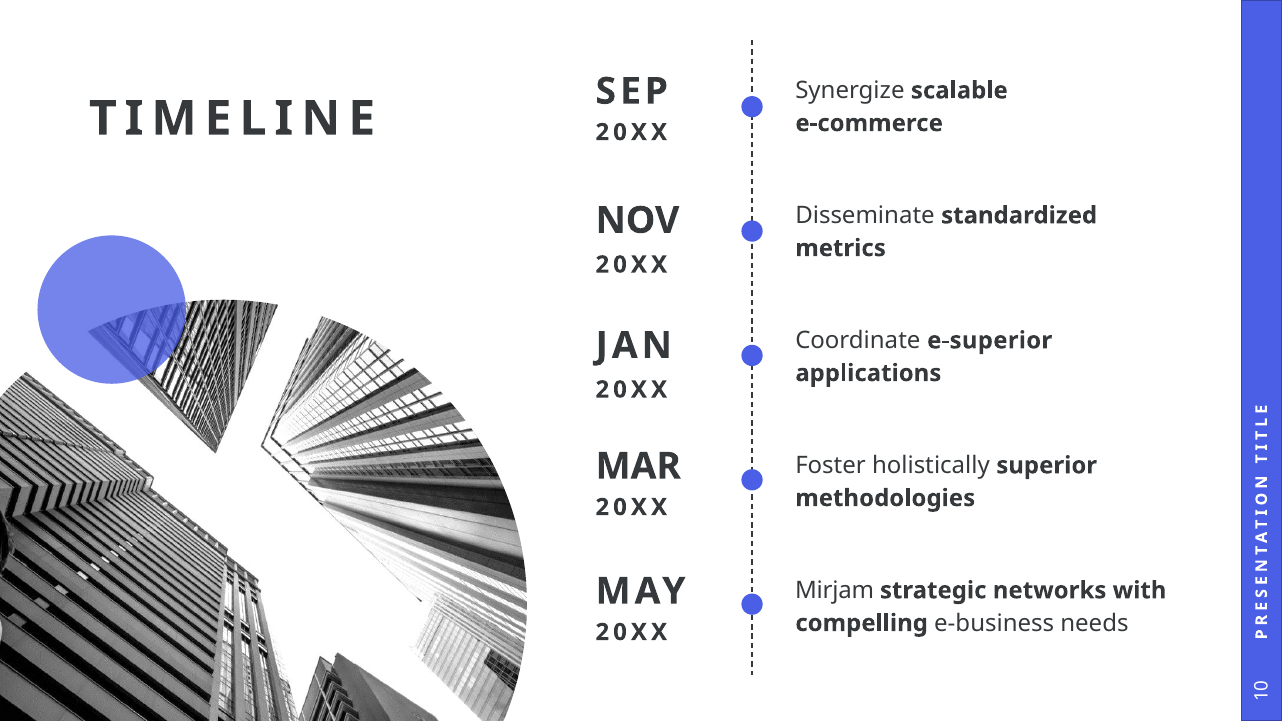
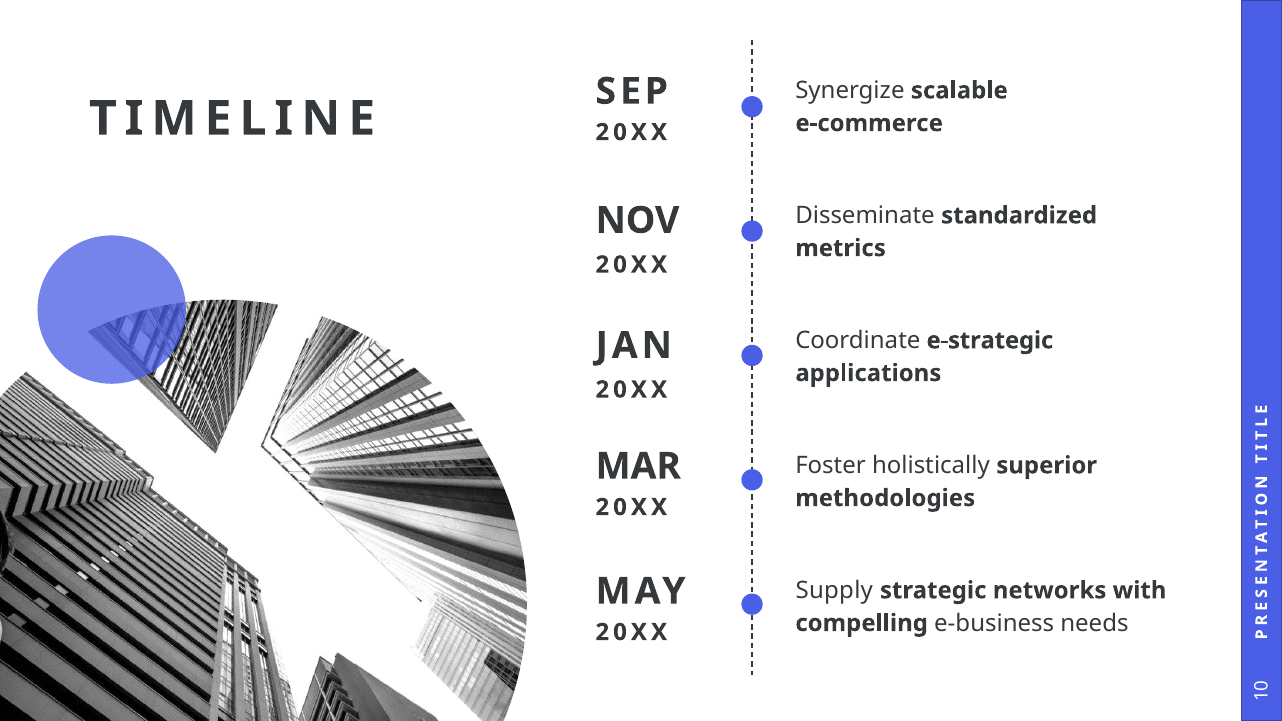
e-superior: e-superior -> e-strategic (990, 341)
Mirjam: Mirjam -> Supply (834, 591)
